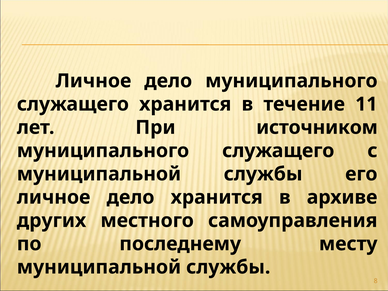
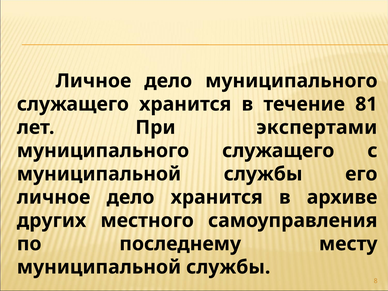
11: 11 -> 81 (366, 104)
источником: источником -> экспертами (317, 127)
